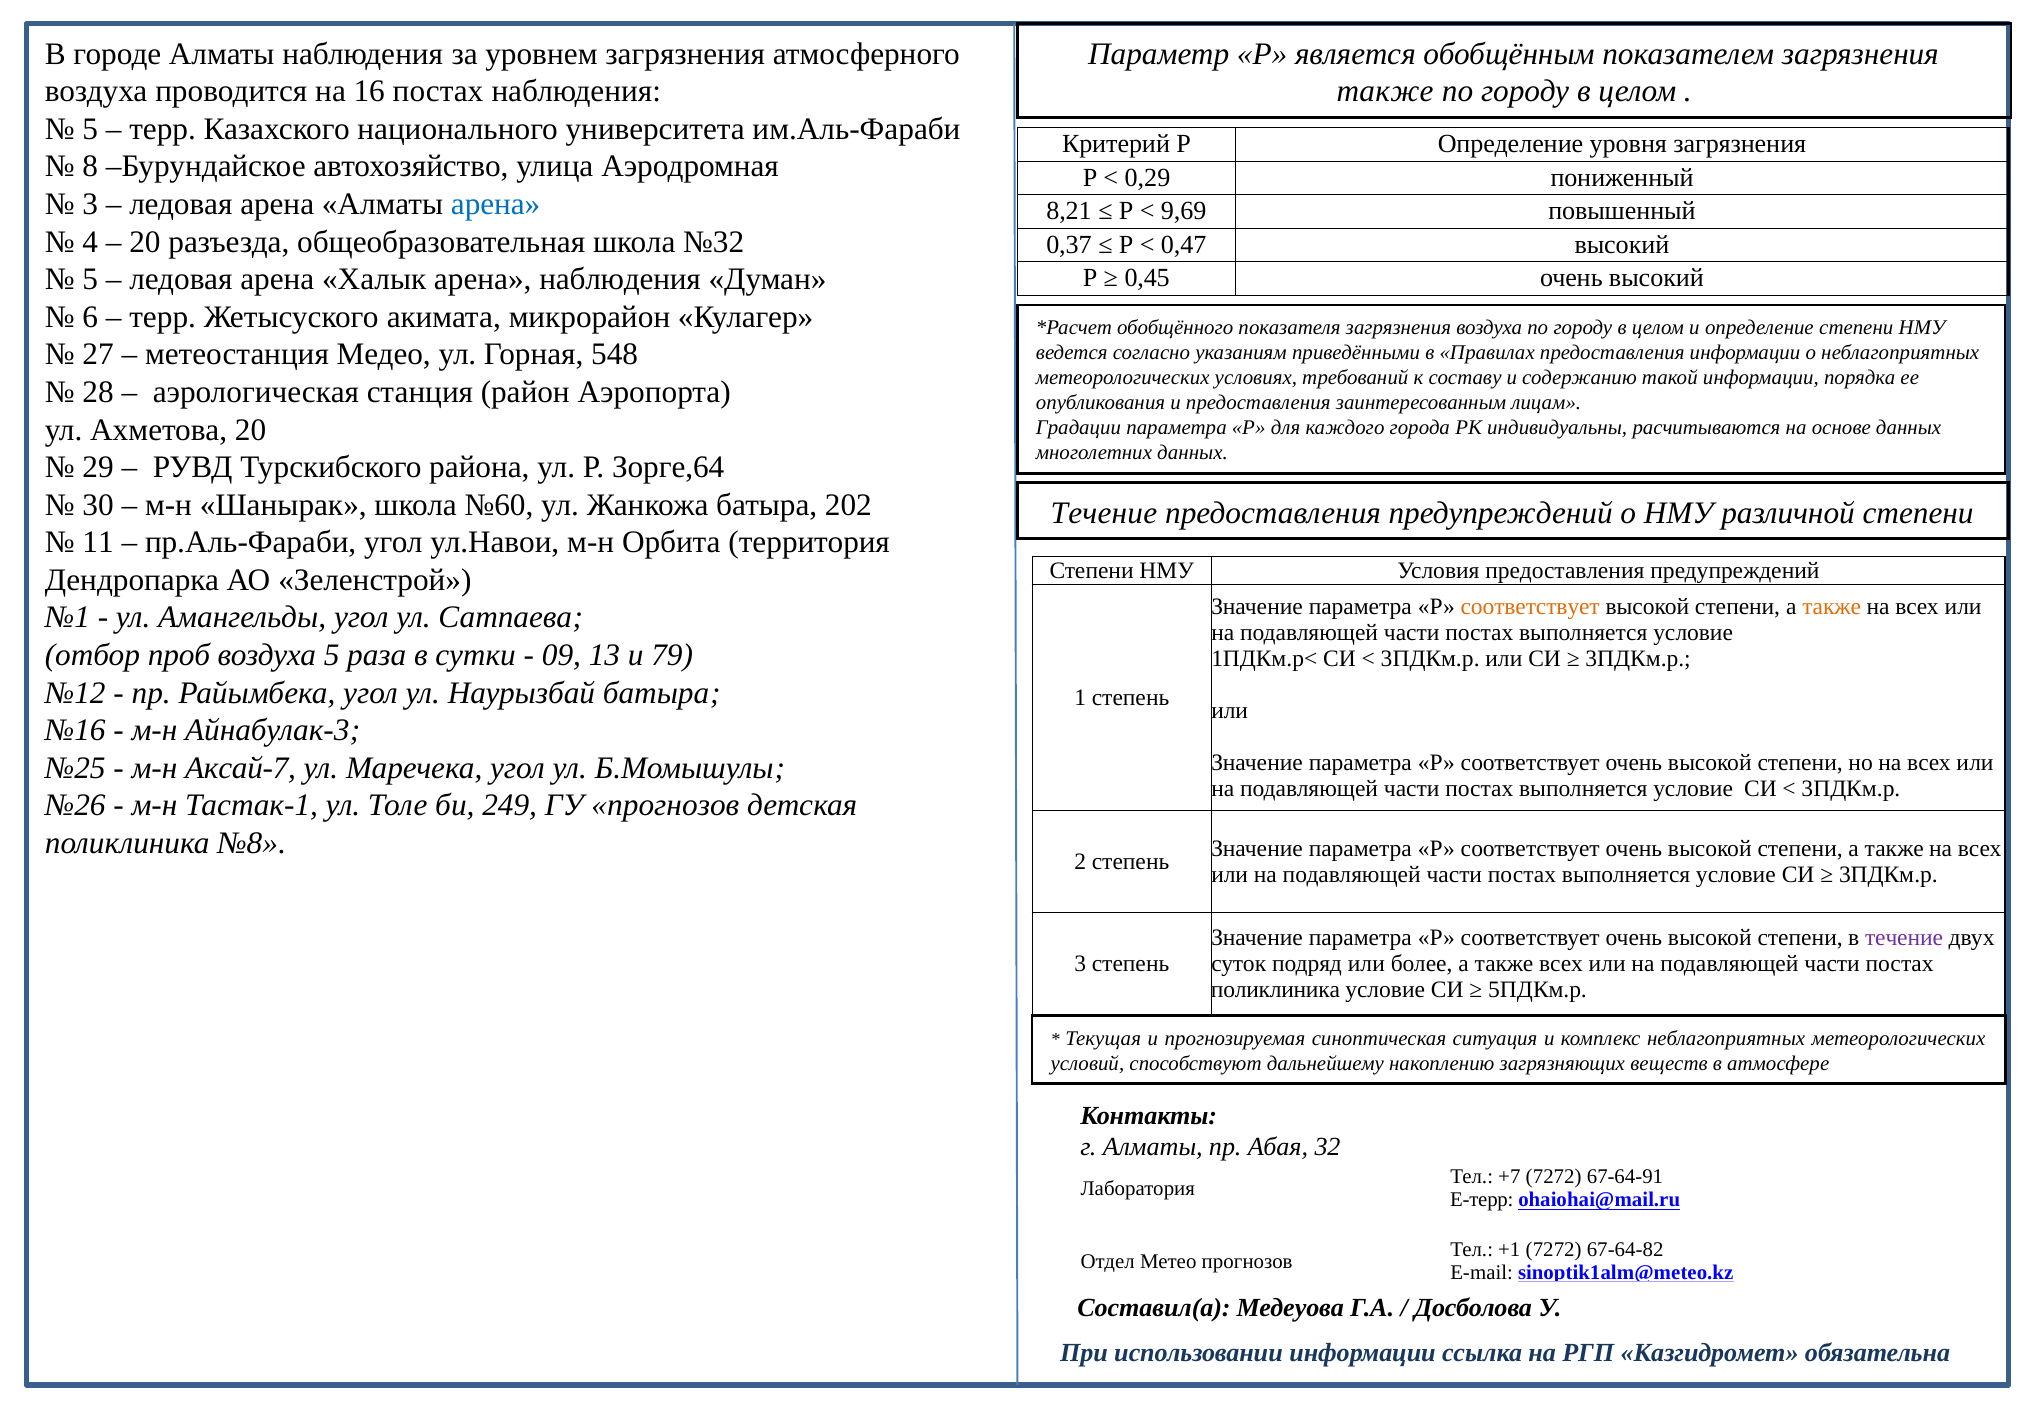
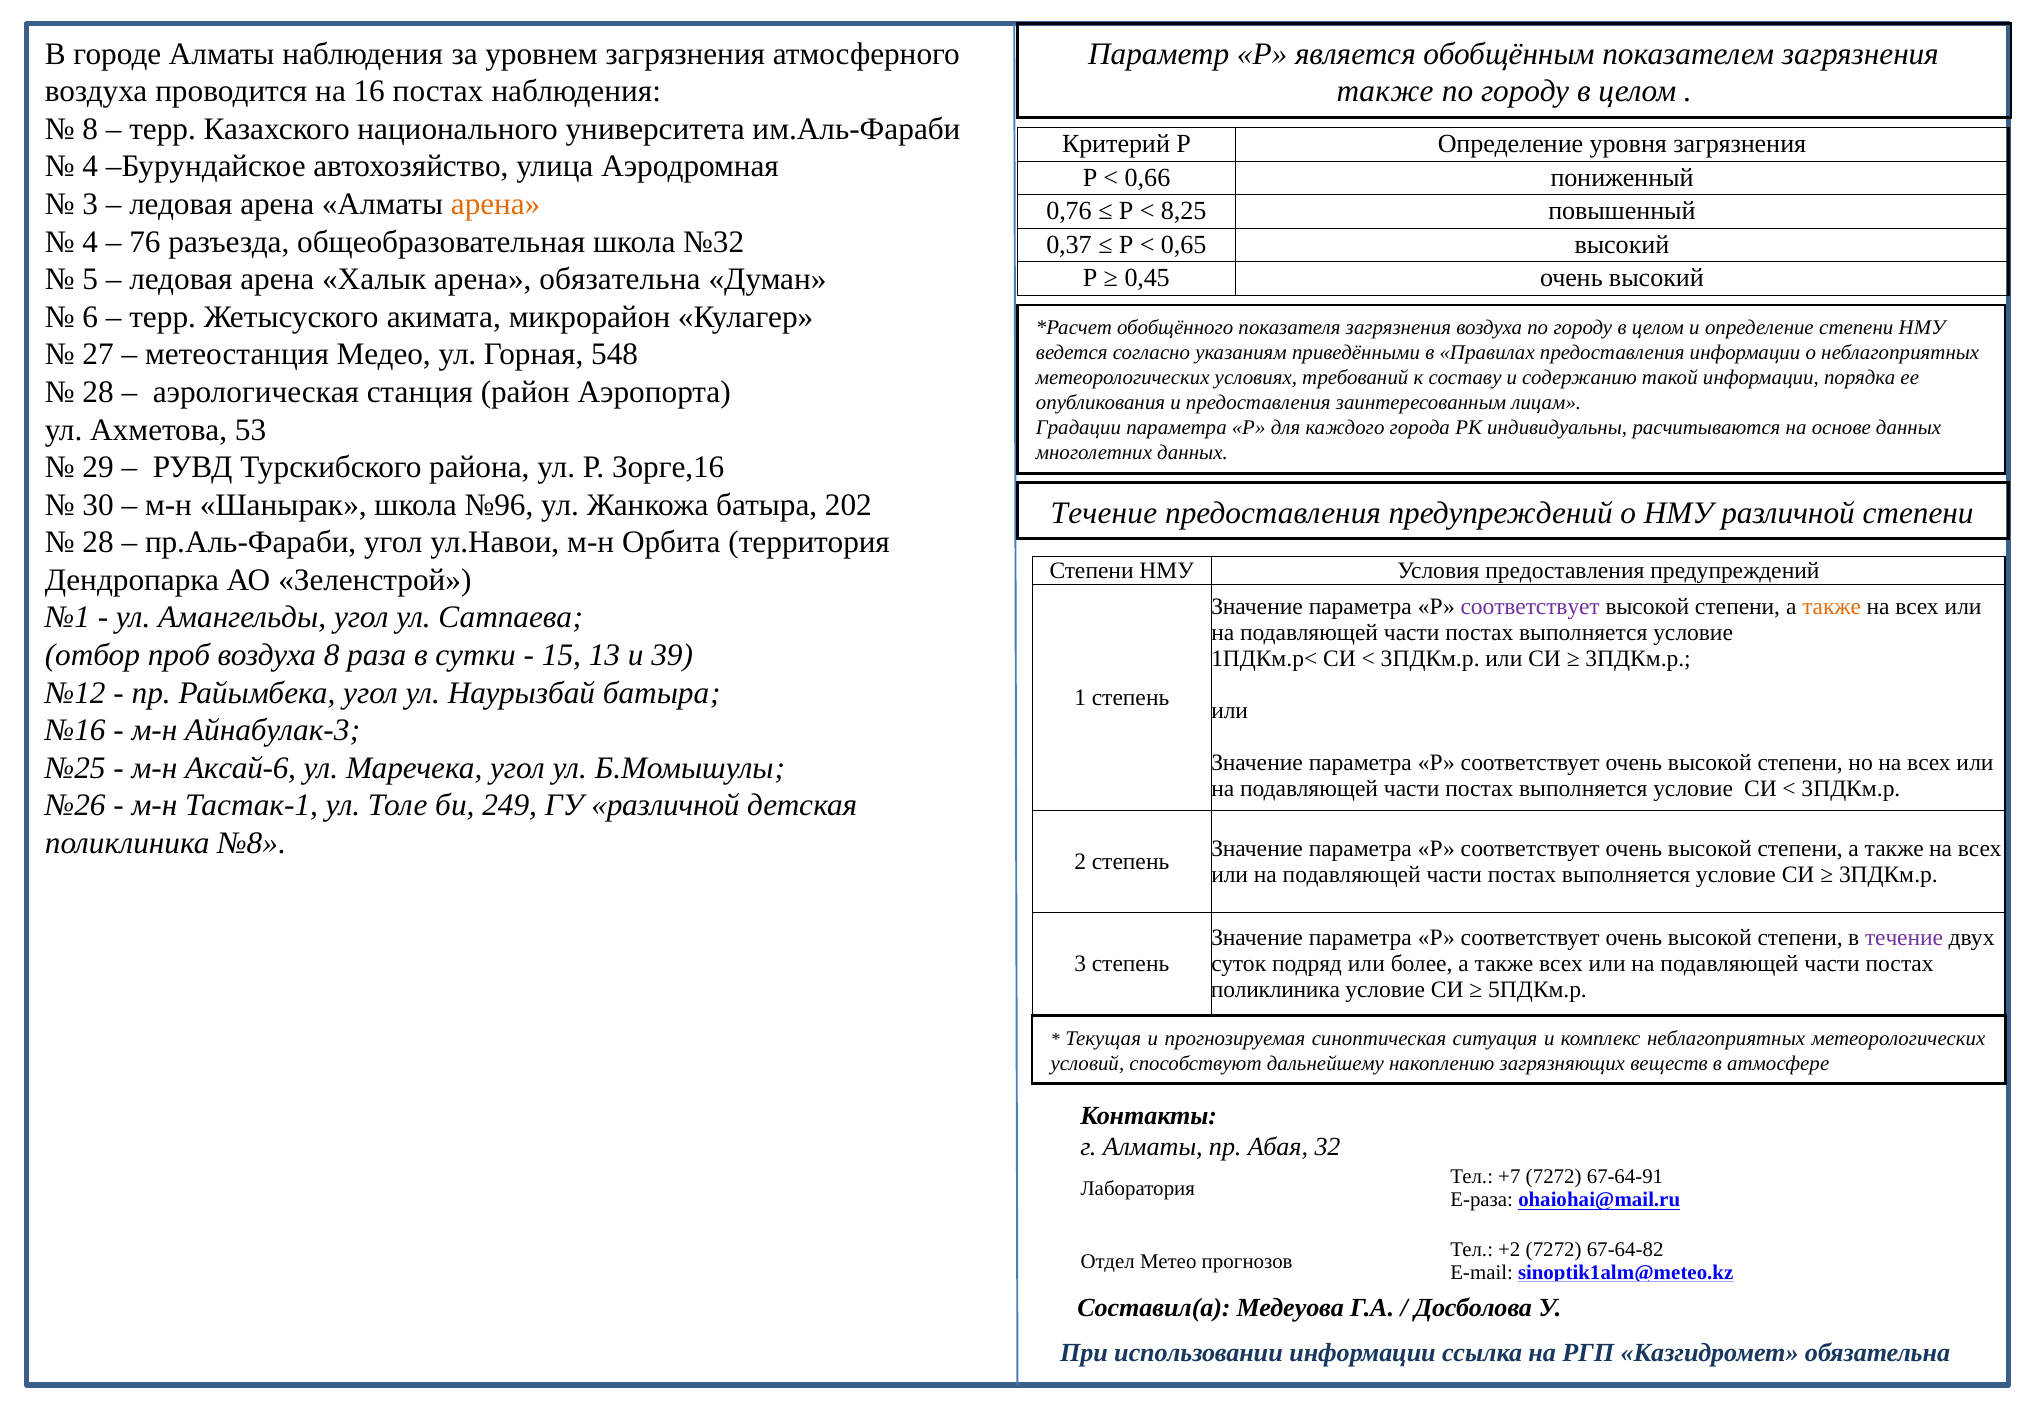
5: 5 -> 8 (90, 129)
8: 8 -> 4 (90, 167)
0,29: 0,29 -> 0,66 (1147, 178)
арена colour: blue -> orange (496, 204)
8,21: 8,21 -> 0,76 (1069, 211)
9,69: 9,69 -> 8,25 (1184, 211)
20: 20 -> 76 (145, 242)
0,47: 0,47 -> 0,65 (1184, 245)
арена наблюдения: наблюдения -> обязательна (620, 279)
Ахметова 20: 20 -> 53 (251, 430)
Зорге,64: Зорге,64 -> Зорге,16 (668, 467)
№60: №60 -> №96 (499, 505)
11: 11 -> 28 (98, 542)
соответствует colour: orange -> purple (1530, 607)
воздуха 5: 5 -> 8 (332, 655)
09: 09 -> 15 (561, 655)
79: 79 -> 39 (672, 655)
Аксай-7: Аксай-7 -> Аксай-6 (241, 768)
ГУ прогнозов: прогнозов -> различной (665, 805)
E-терр: E-терр -> E-раза (1482, 1200)
+1: +1 -> +2 (1509, 1249)
